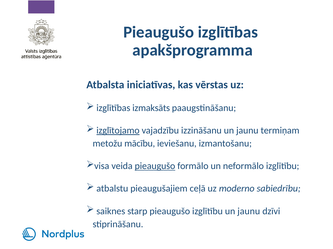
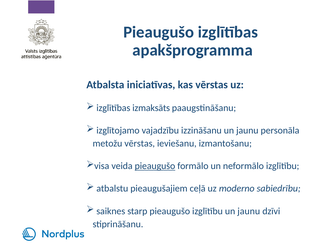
izglītojamo underline: present -> none (118, 131)
termiņam: termiņam -> personāla (280, 131)
metožu mācību: mācību -> vērstas (140, 144)
